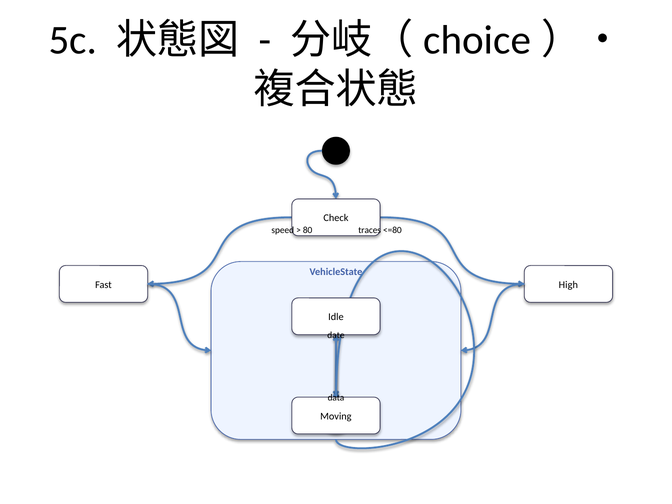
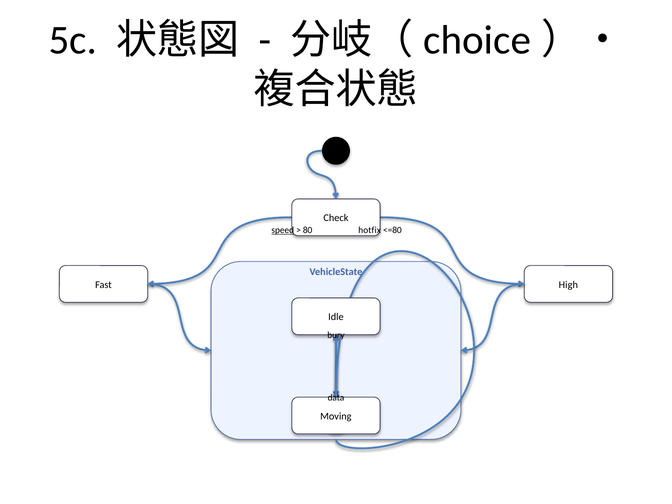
speed underline: none -> present (283, 230)
traces: traces -> hotfix (370, 230)
date: date -> bury (336, 335)
